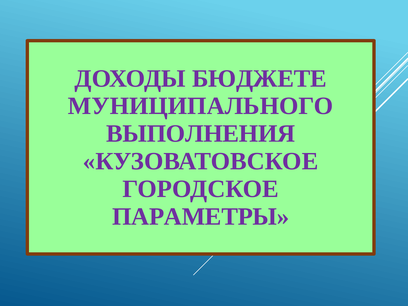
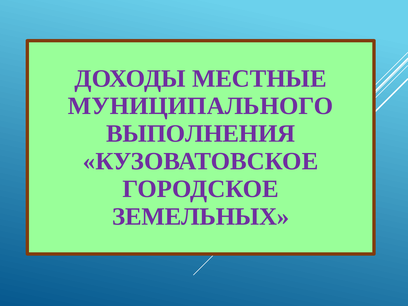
БЮДЖЕТЕ: БЮДЖЕТЕ -> МЕСТНЫЕ (259, 78)
ПАРАМЕТРЫ: ПАРАМЕТРЫ -> ЗЕМЕЛЬНЫХ (201, 217)
